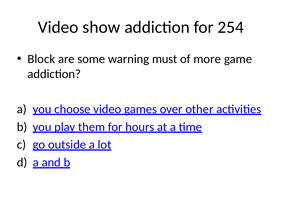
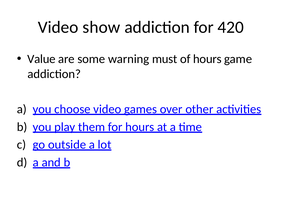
254: 254 -> 420 (231, 27)
Block: Block -> Value (41, 59)
of more: more -> hours (207, 59)
